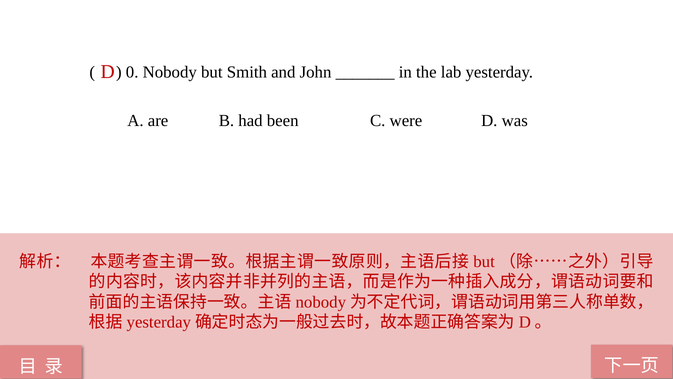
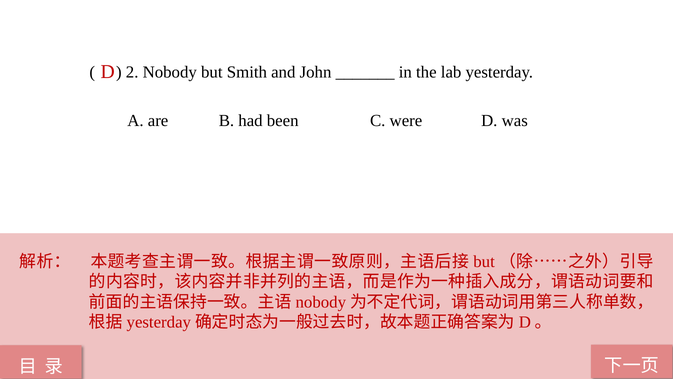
0: 0 -> 2 (132, 72)
